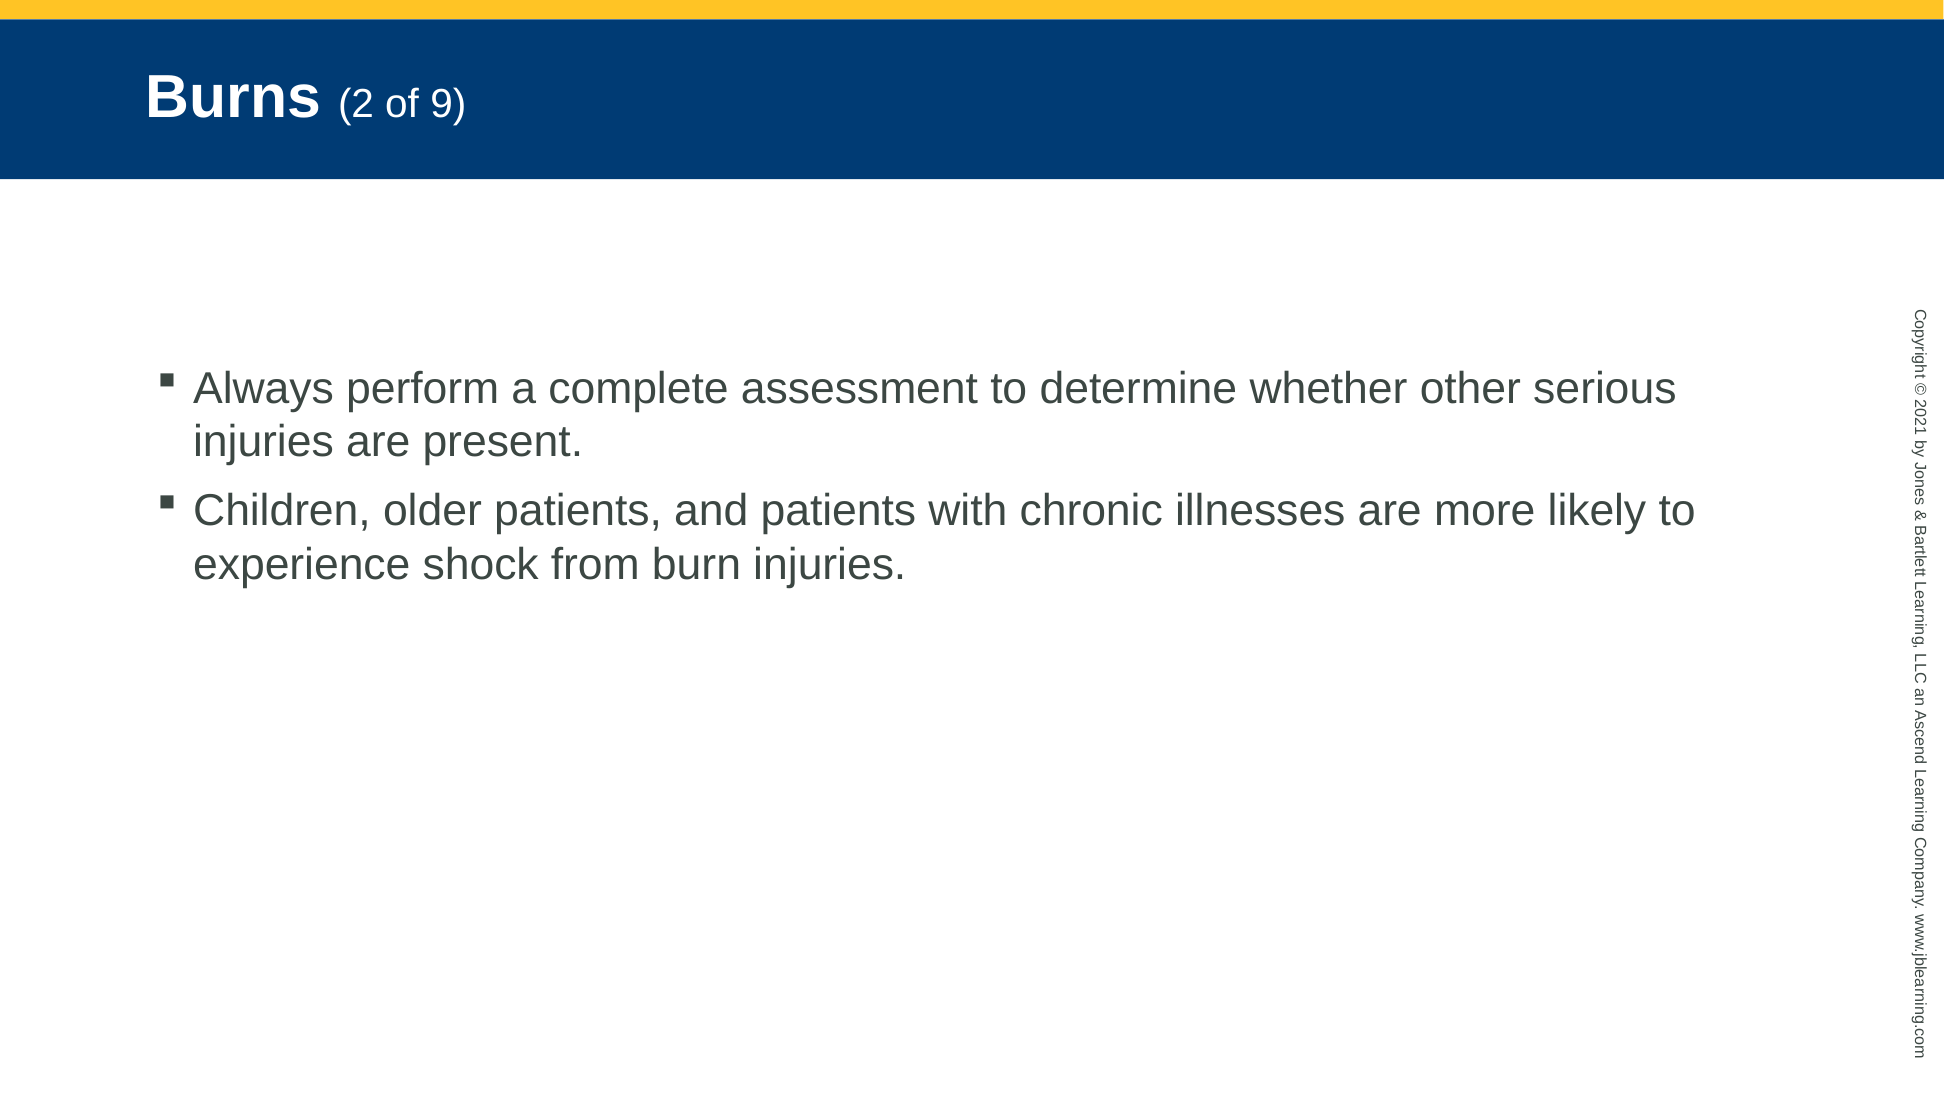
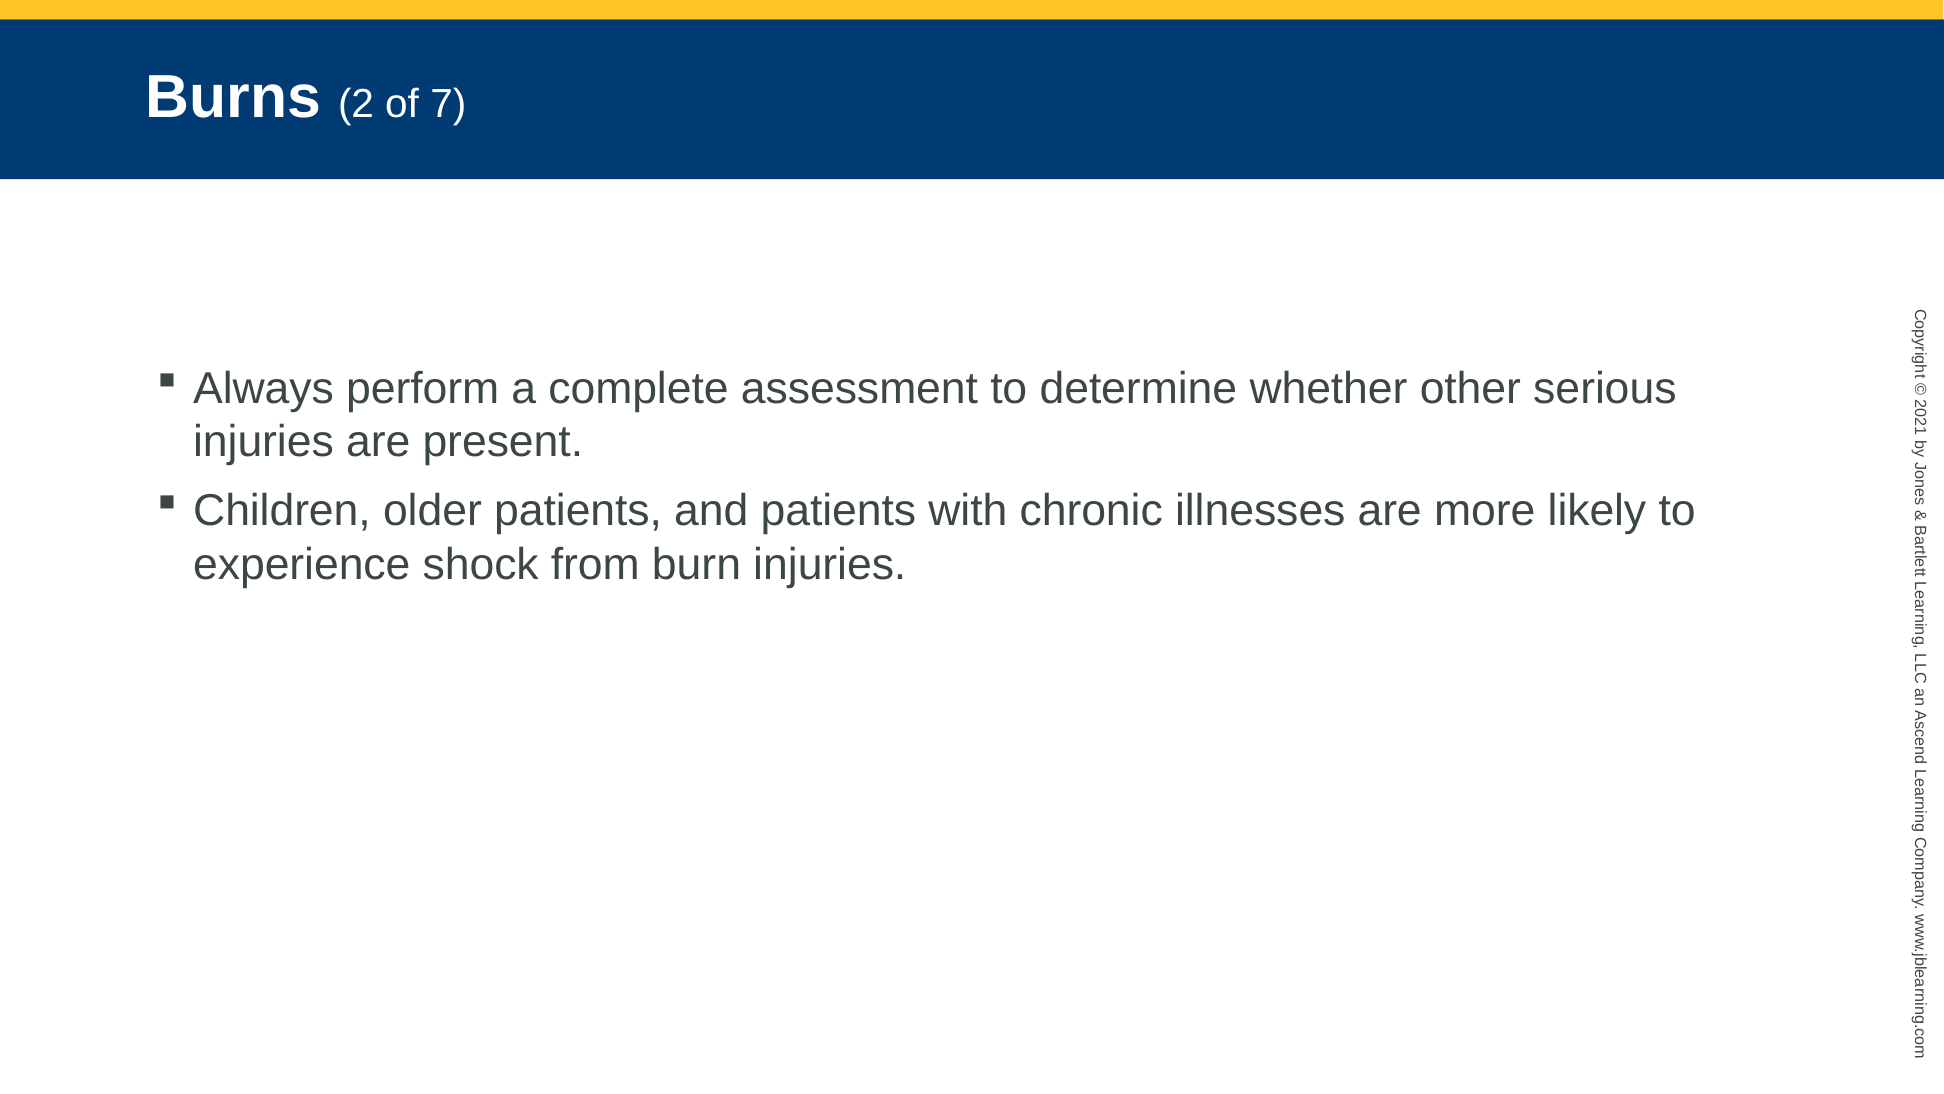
9: 9 -> 7 (448, 104)
